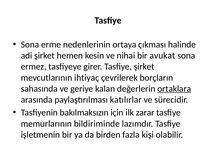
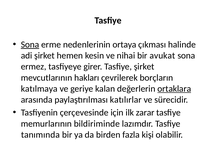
Sona underline: none -> present (30, 45)
ihtiyaç: ihtiyaç -> hakları (87, 78)
sahasında: sahasında -> katılmaya (39, 89)
bakılmaksızın: bakılmaksızın -> çerçevesinde (84, 113)
işletmenin: işletmenin -> tanımında (40, 135)
